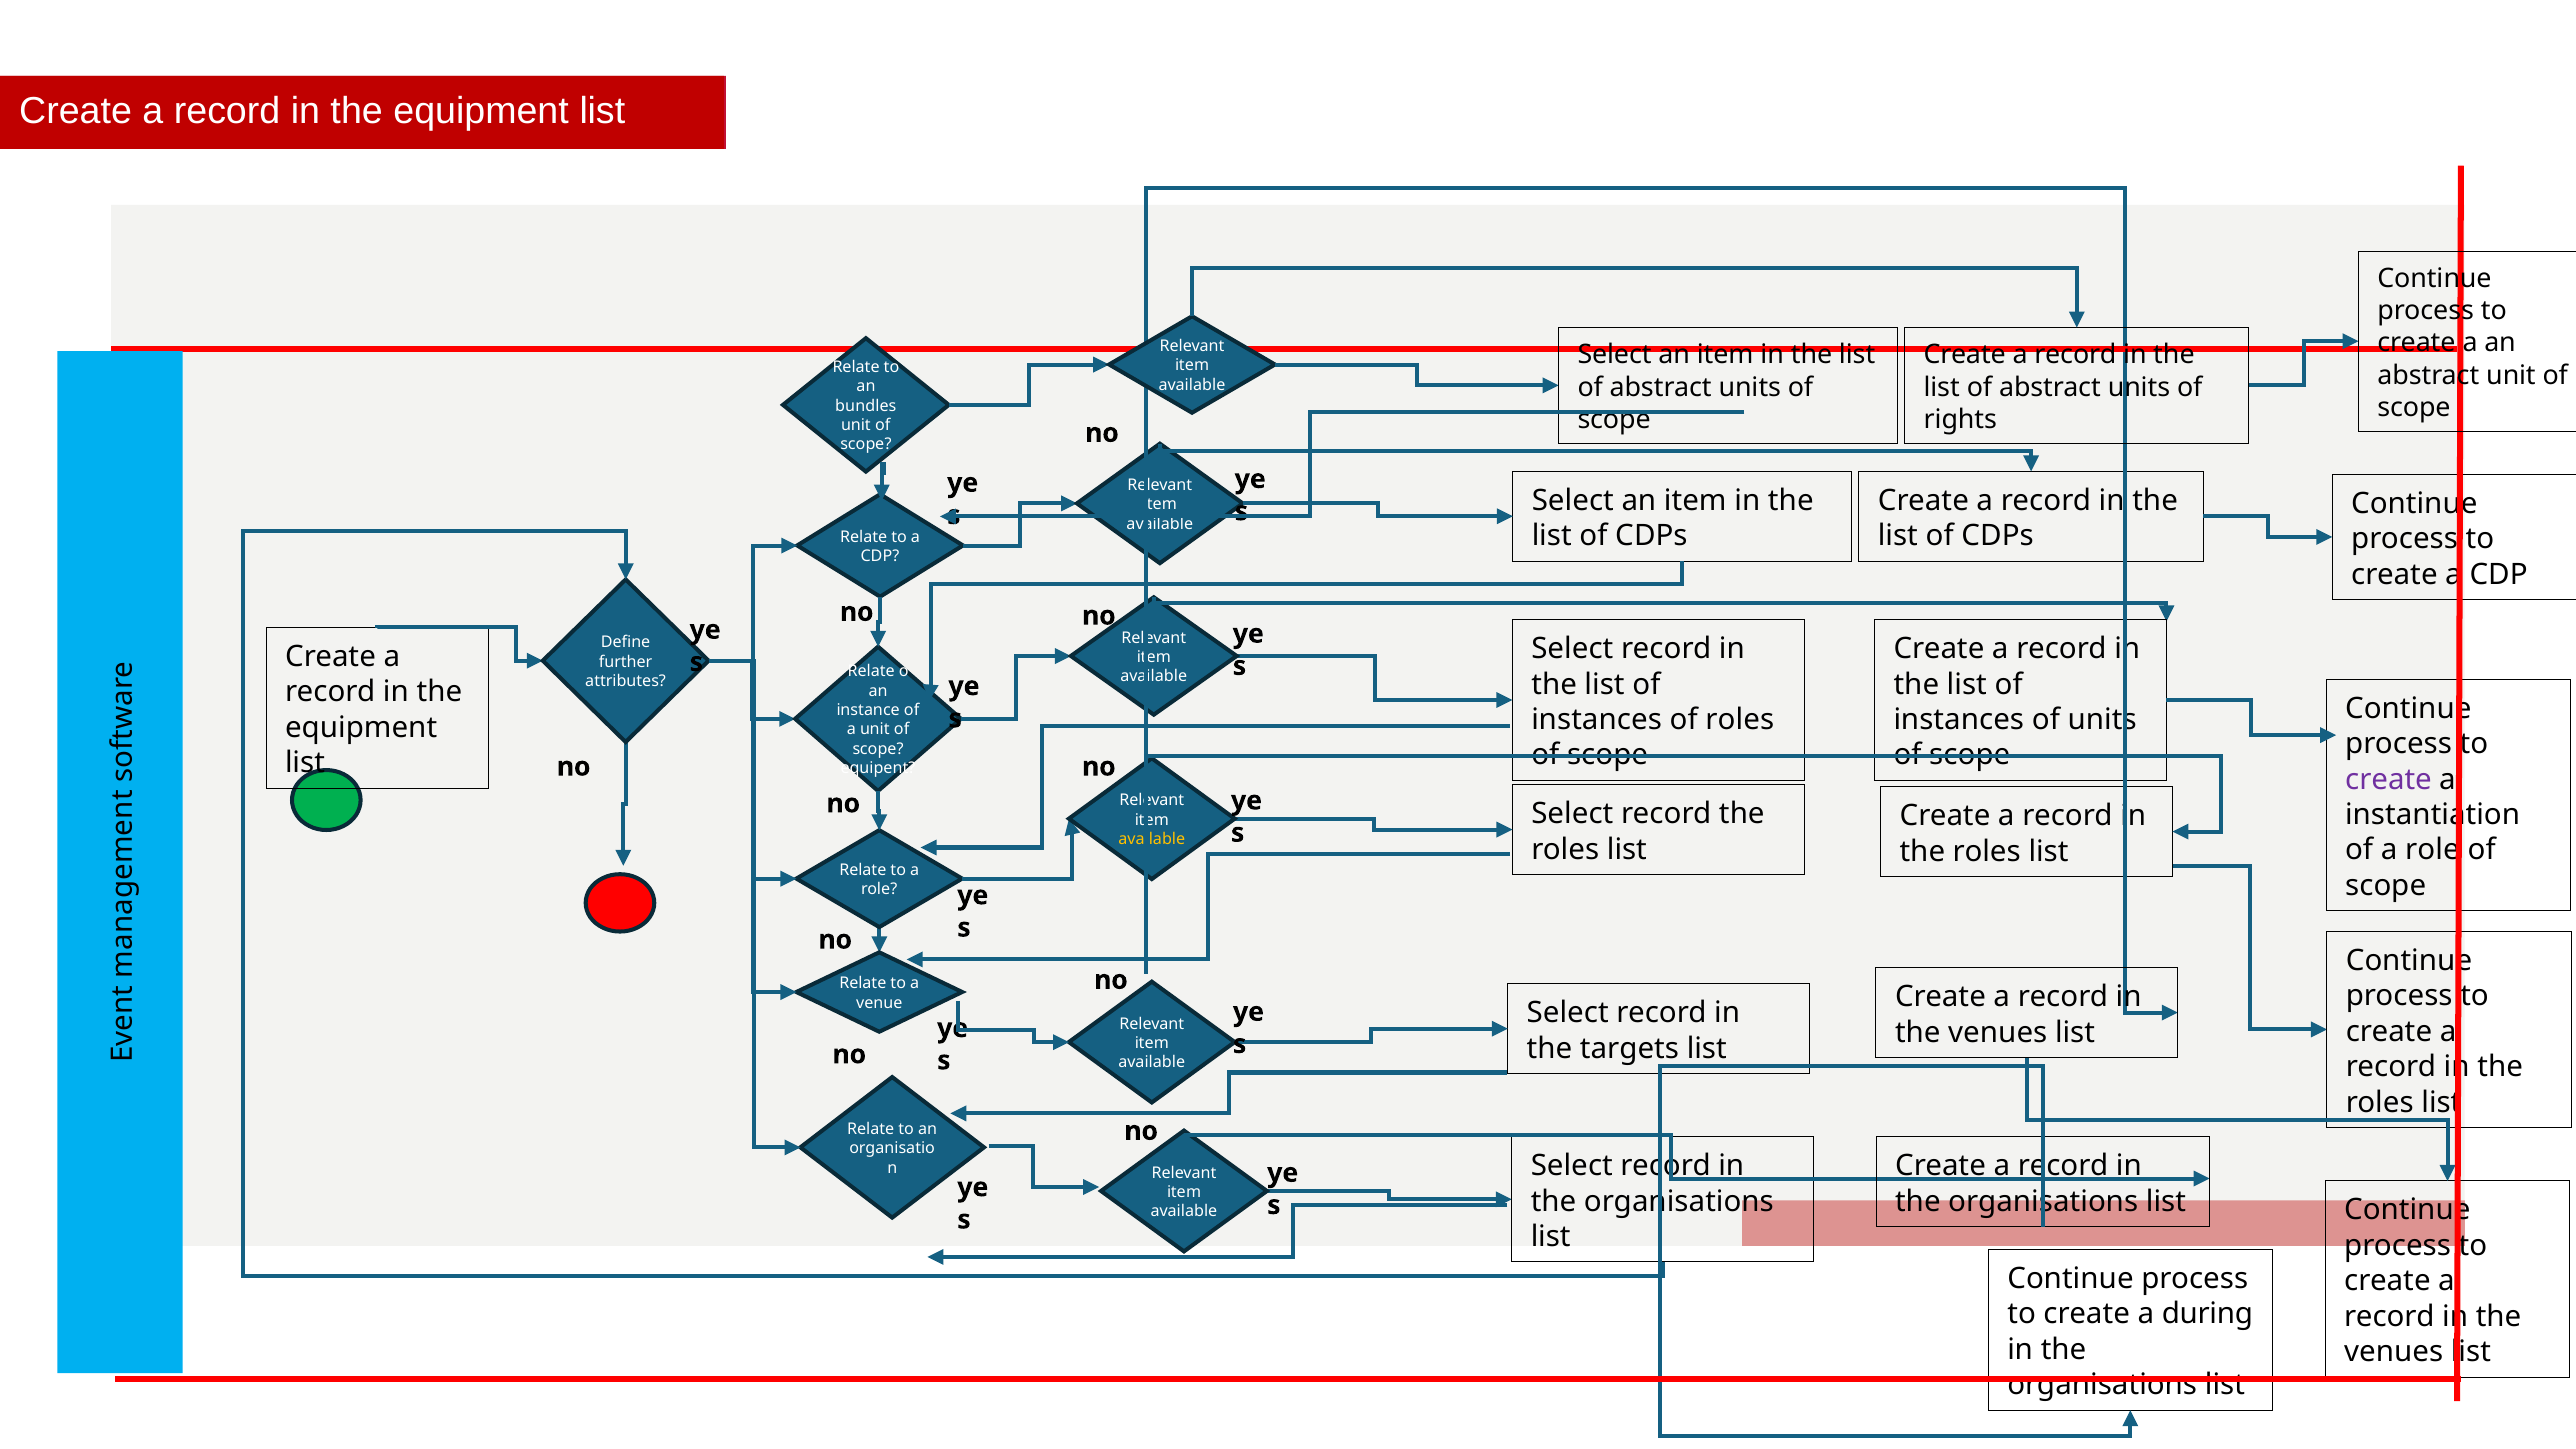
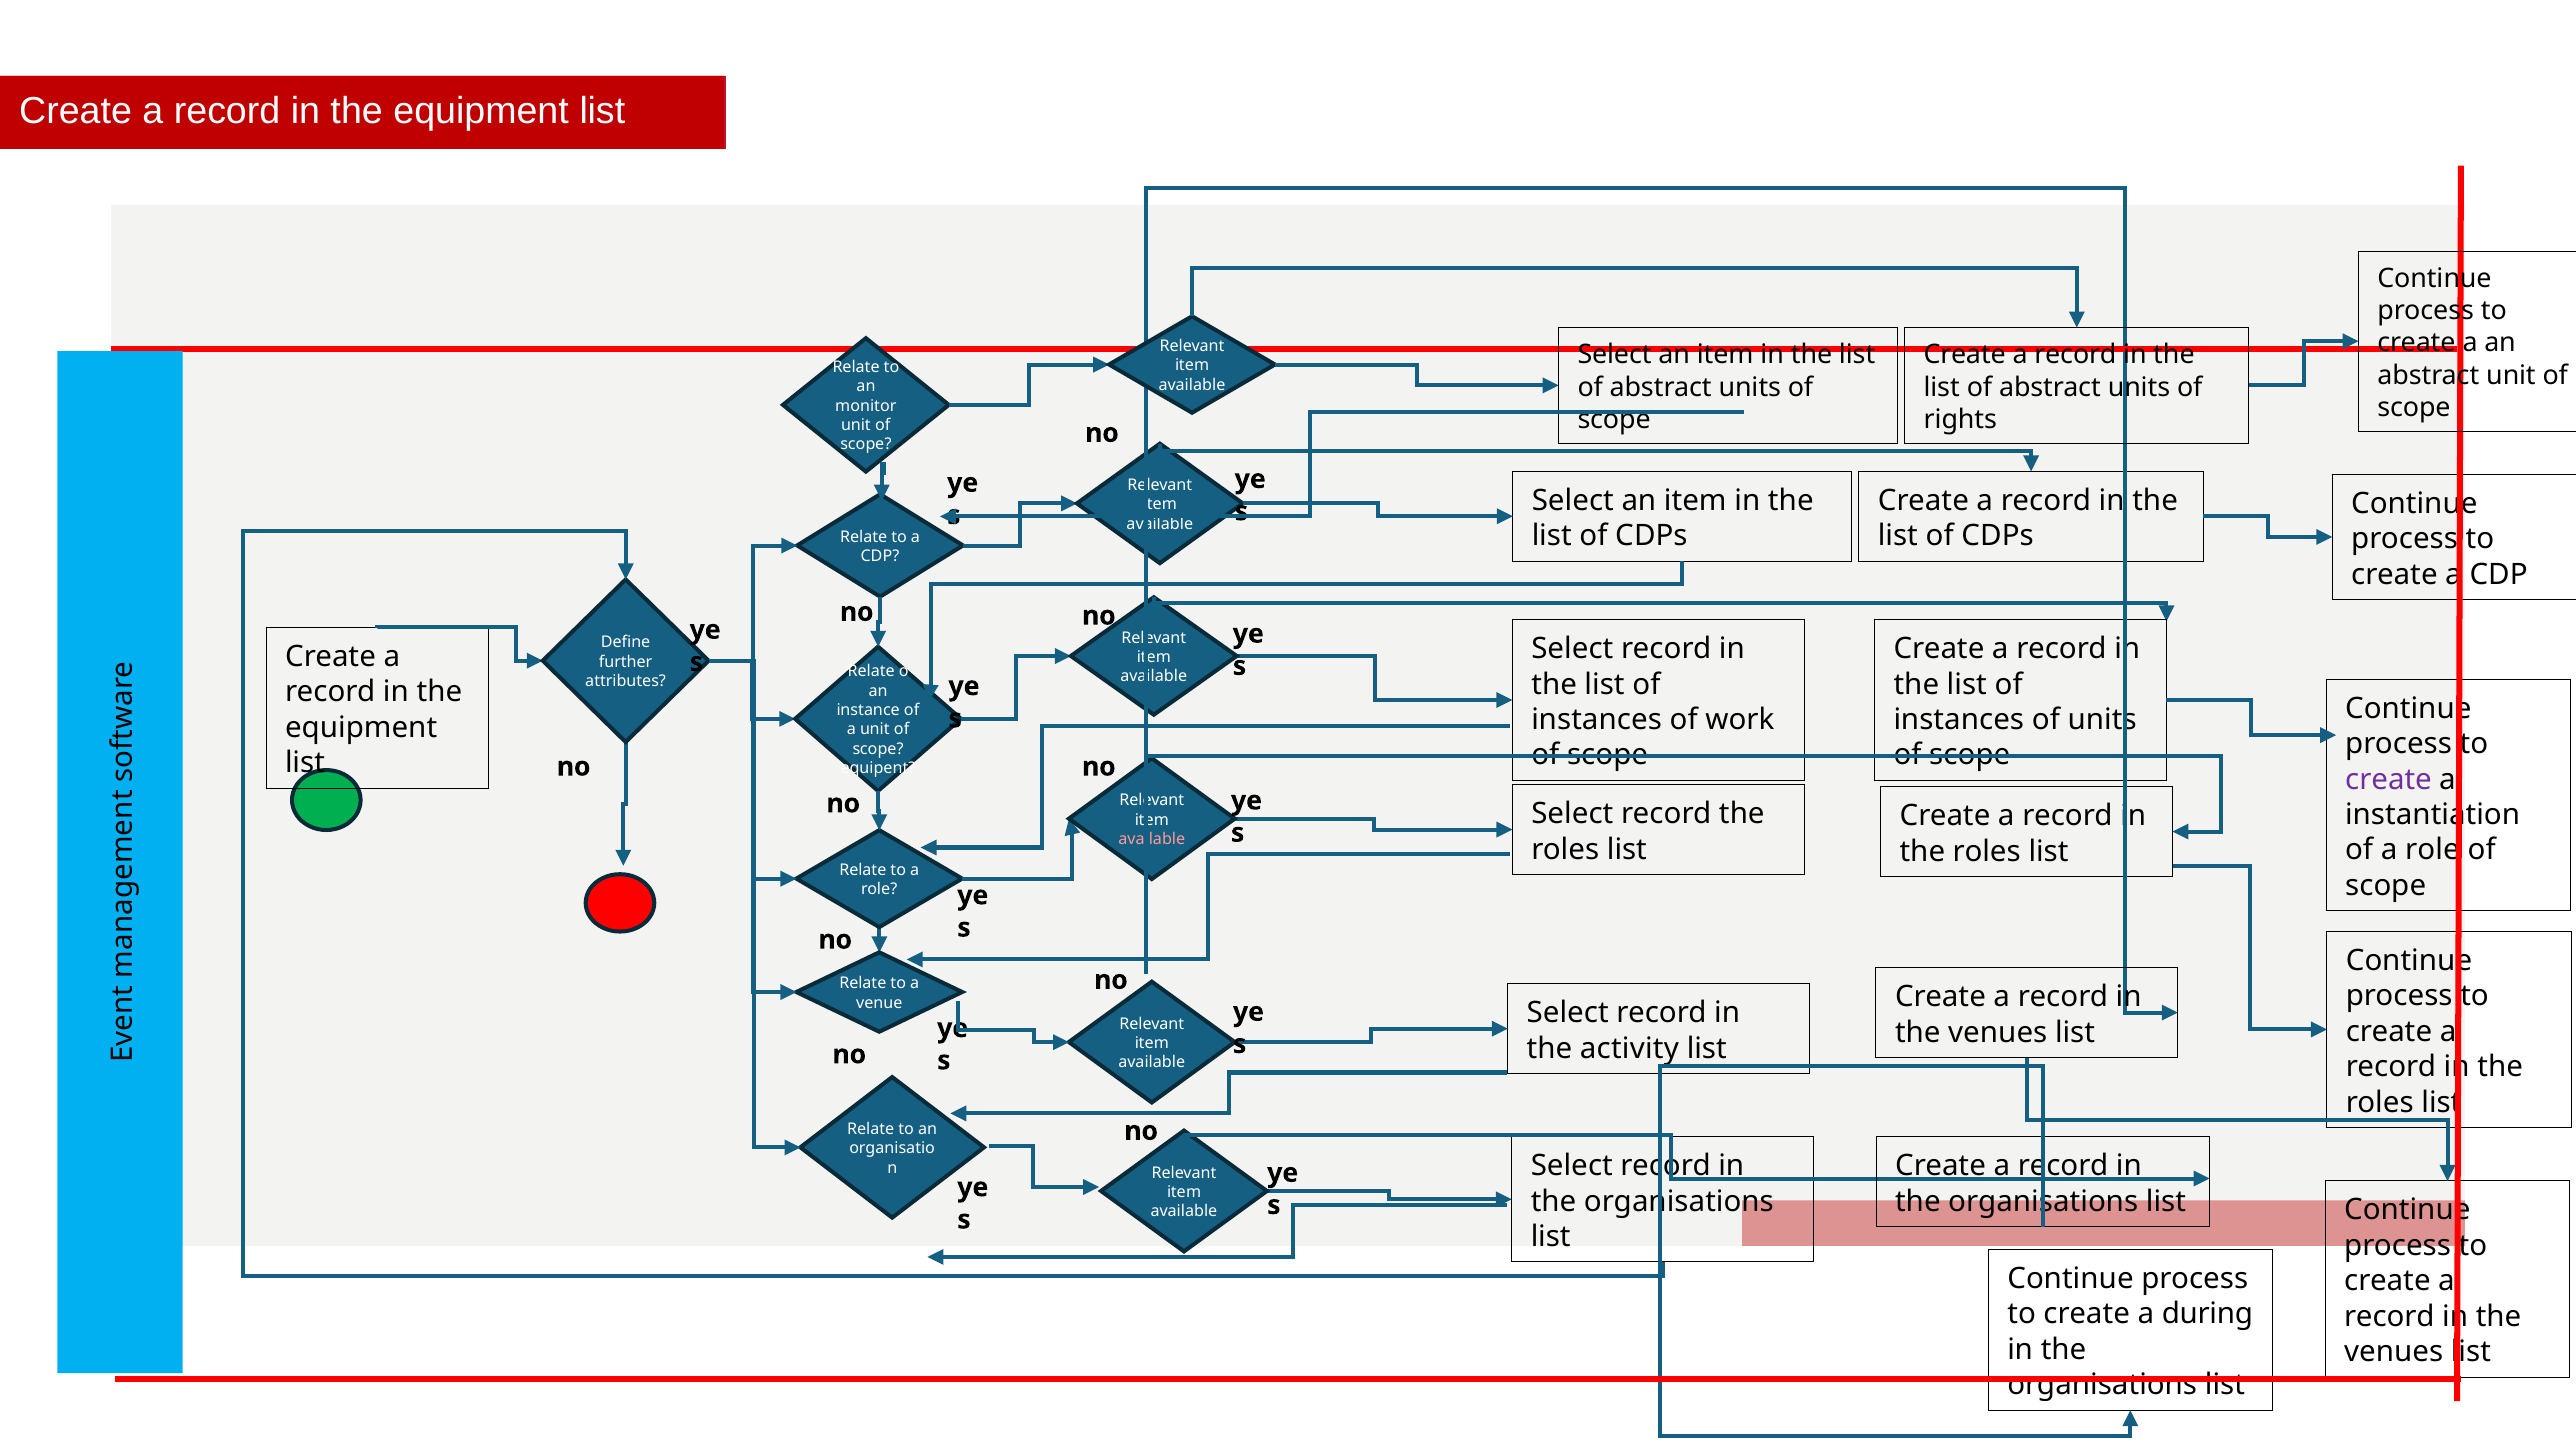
bundles: bundles -> monitor (866, 406)
of roles: roles -> work (1740, 720)
available colour: yellow -> pink (1152, 839)
targets: targets -> activity (1629, 1048)
